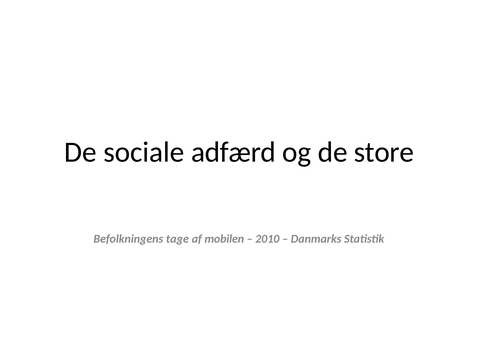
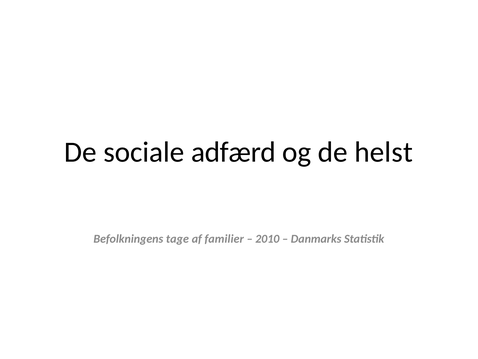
store: store -> helst (384, 152)
mobilen: mobilen -> familier (224, 239)
